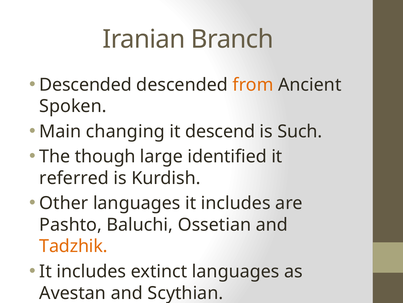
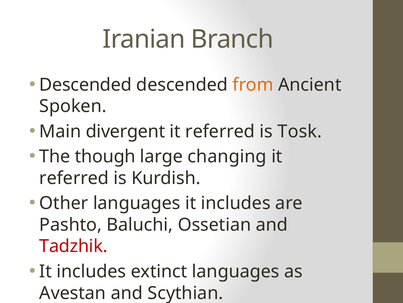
changing: changing -> divergent (126, 131)
descend: descend -> referred (220, 131)
Such: Such -> Tosk (300, 131)
identified: identified -> changing (227, 156)
Tadzhik colour: orange -> red (73, 246)
